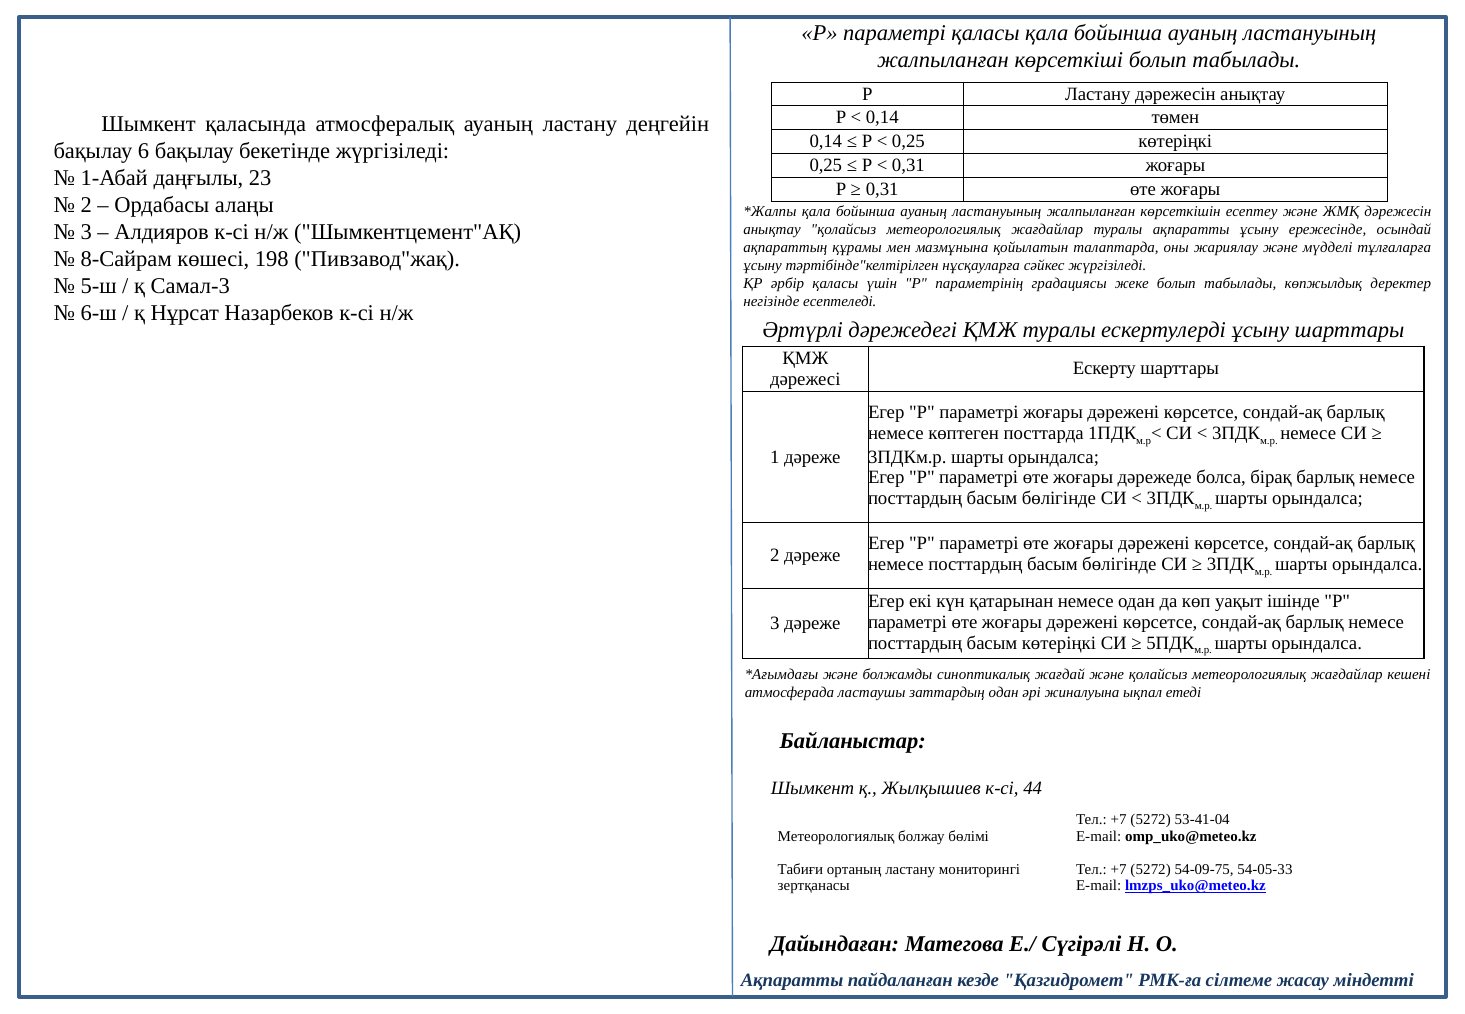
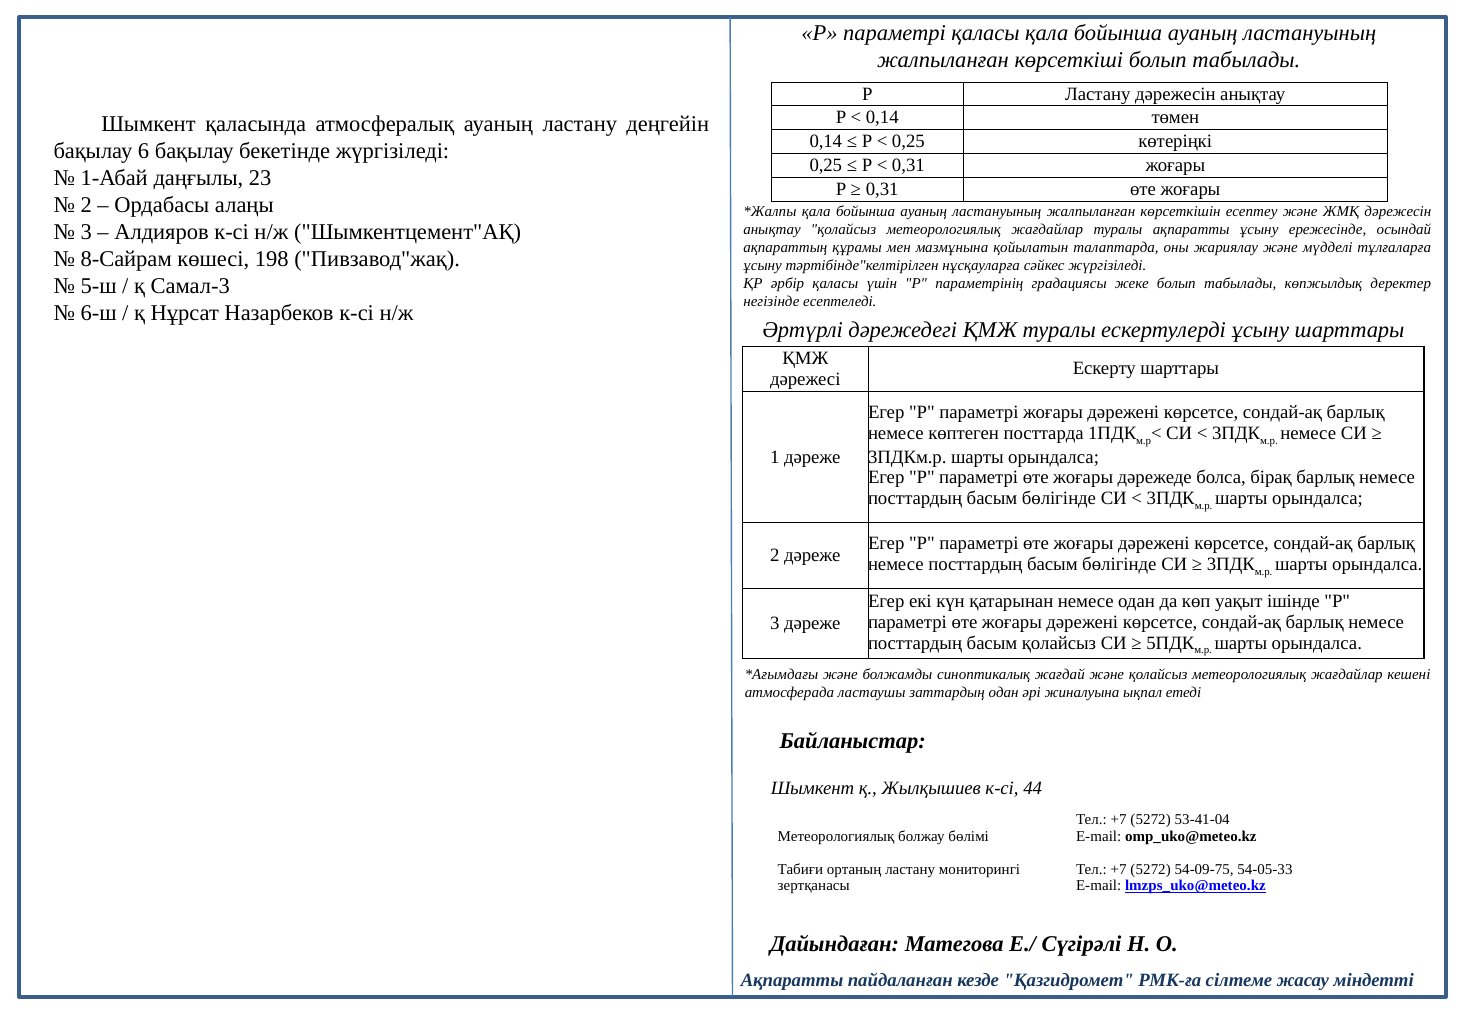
басым көтеріңкі: көтеріңкі -> қолайсыз (1059, 643)
